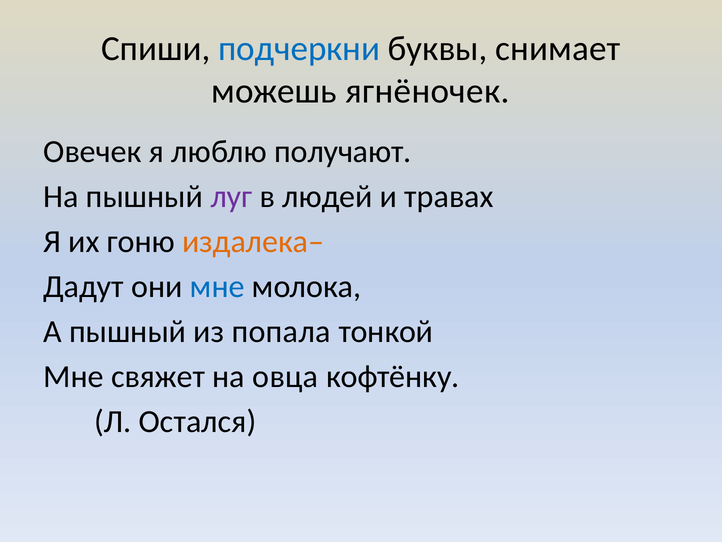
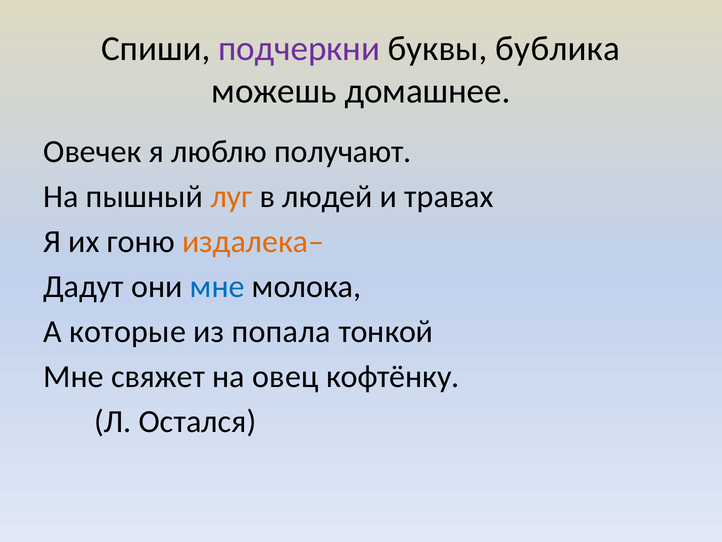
подчеркни colour: blue -> purple (299, 49)
снимает: снимает -> бублика (558, 49)
ягнёночек: ягнёночек -> домашнее (428, 91)
луг colour: purple -> orange (231, 196)
А пышный: пышный -> которые (128, 331)
овца: овца -> овец (285, 376)
